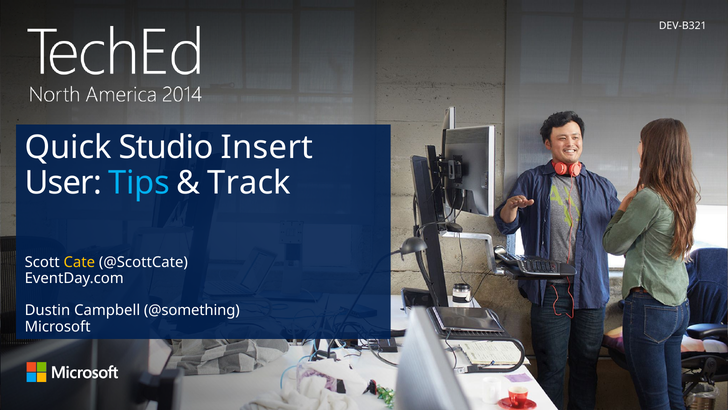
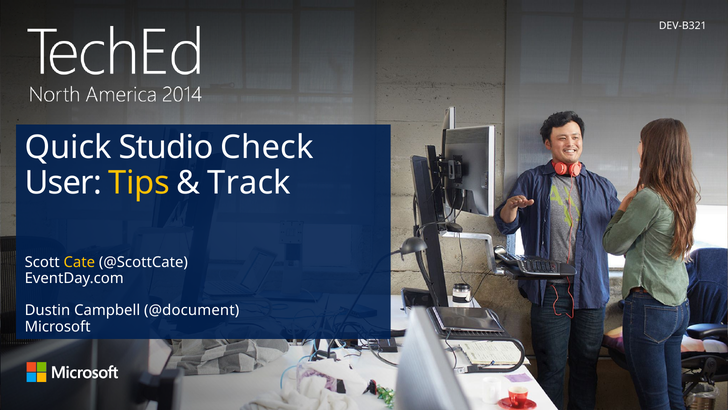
Insert: Insert -> Check (267, 147)
Tips colour: light blue -> yellow (139, 183)
@something: @something -> @document (192, 310)
